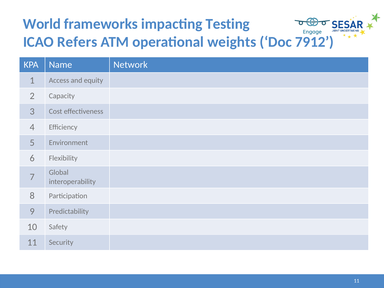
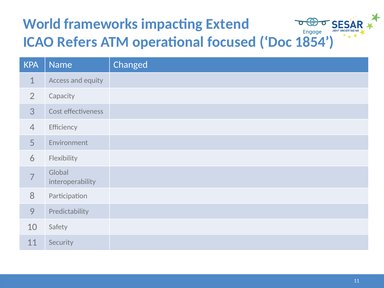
Testing: Testing -> Extend (228, 24)
weights: weights -> focused (232, 42)
7912: 7912 -> 1854 (315, 42)
Network: Network -> Changed (131, 65)
